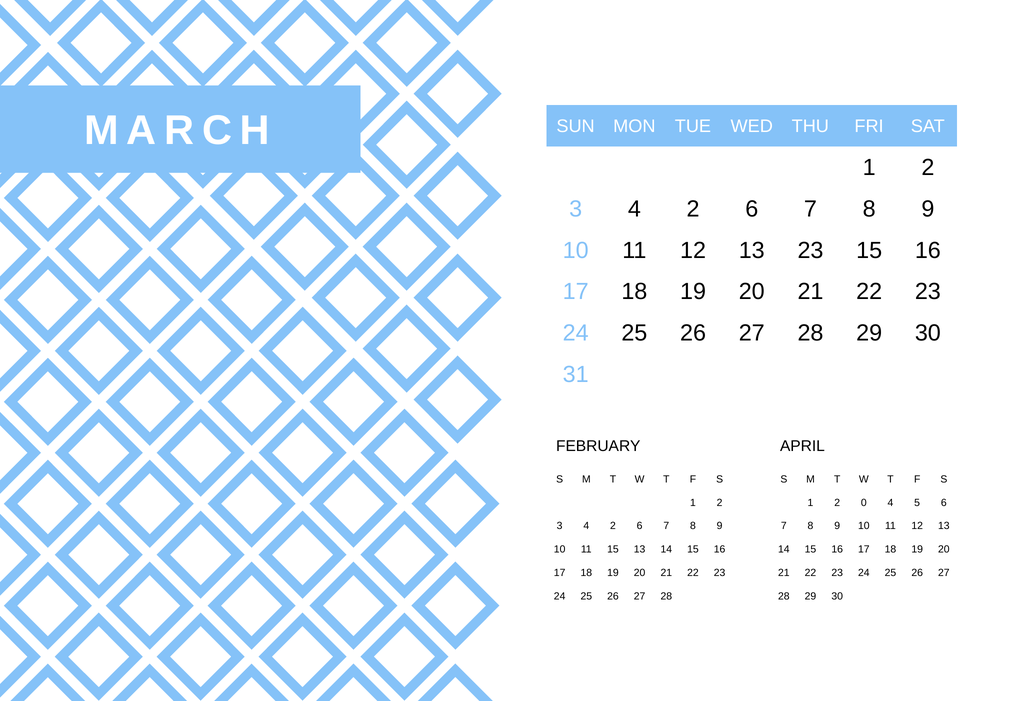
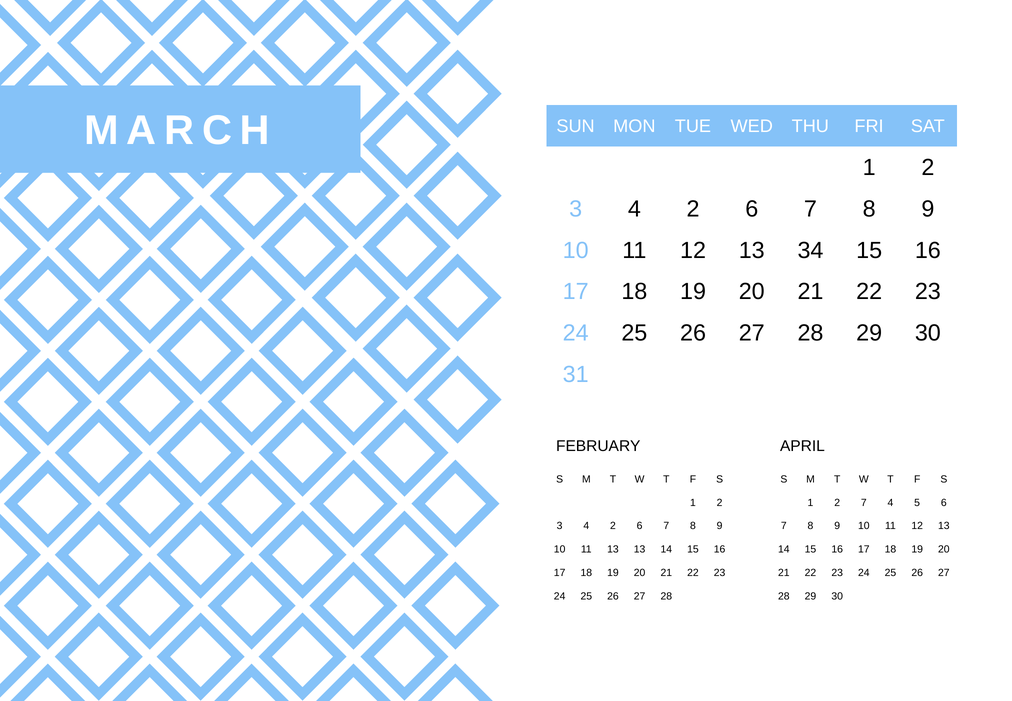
13 23: 23 -> 34 (810, 250)
2 0: 0 -> 7 (864, 502)
11 15: 15 -> 13 (613, 549)
